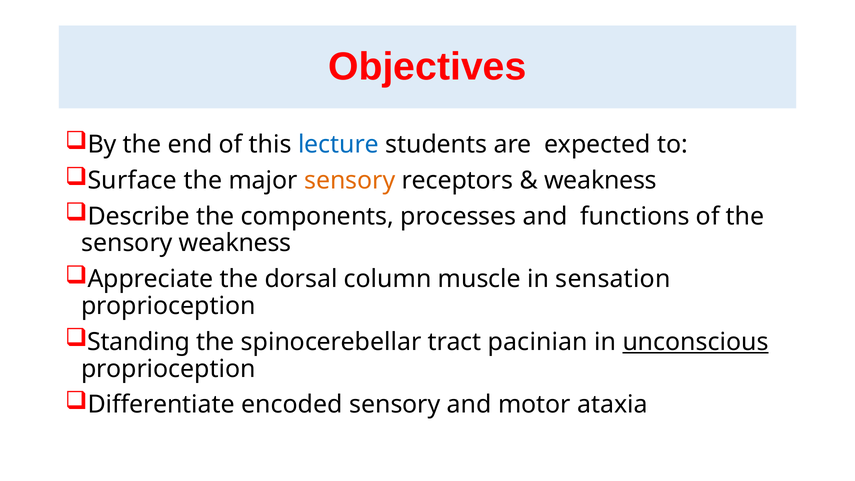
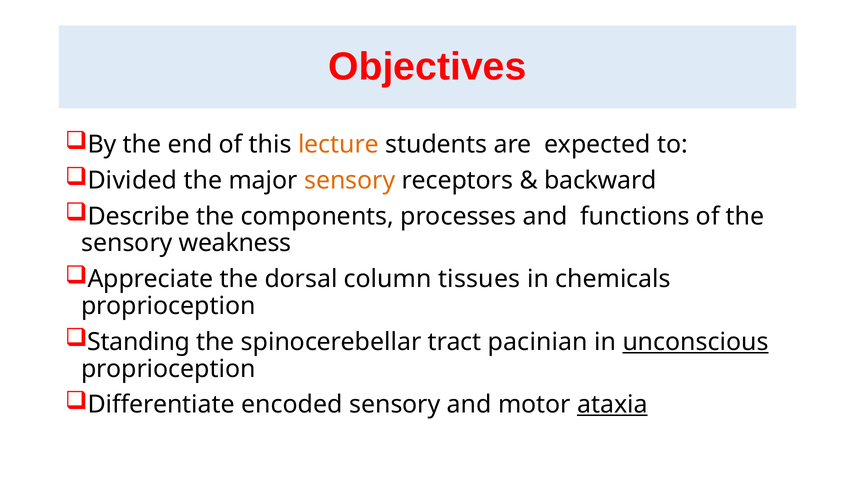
lecture colour: blue -> orange (339, 145)
Surface: Surface -> Divided (132, 180)
weakness: weakness -> backward (600, 180)
muscle: muscle -> tissues (479, 279)
sensation: sensation -> chemicals (613, 279)
ataxia underline: none -> present (612, 405)
